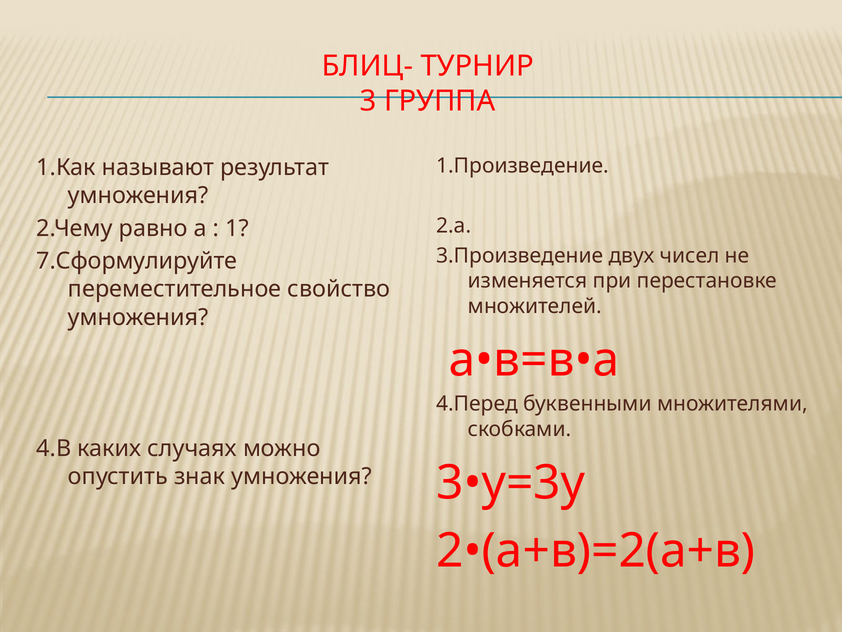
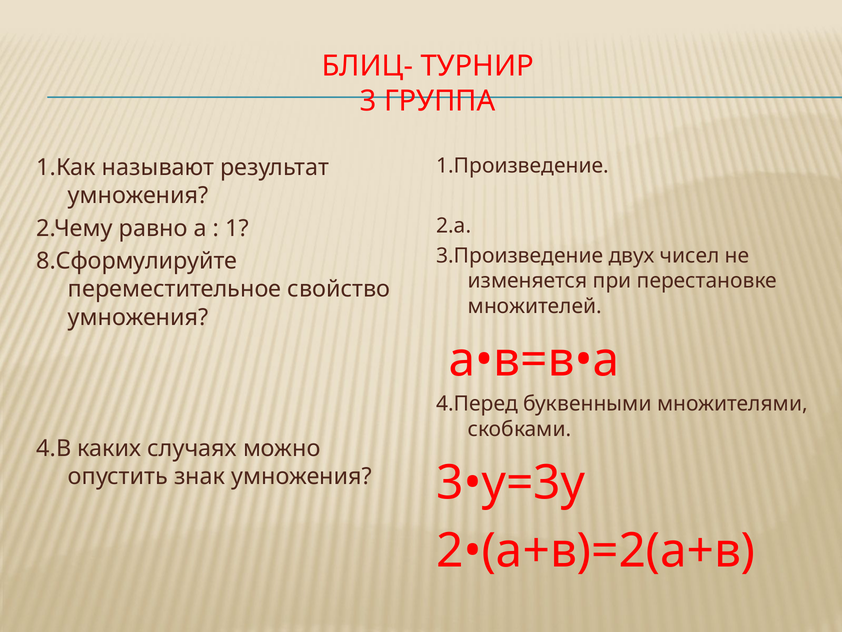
7.Сформулируйте: 7.Сформулируйте -> 8.Сформулируйте (137, 261)
